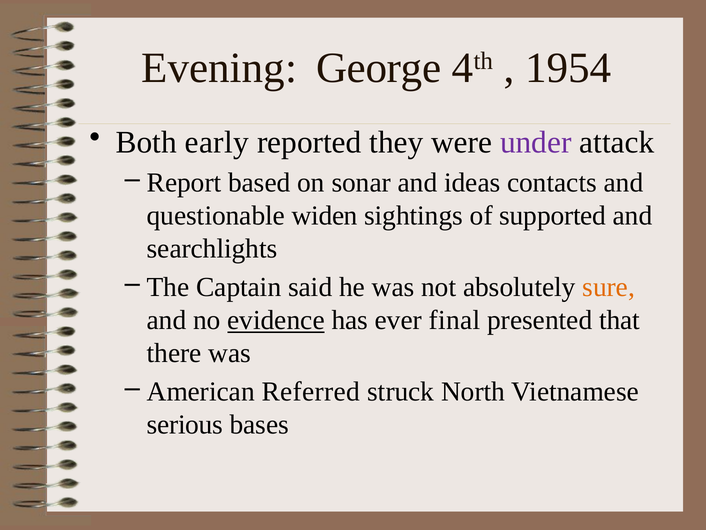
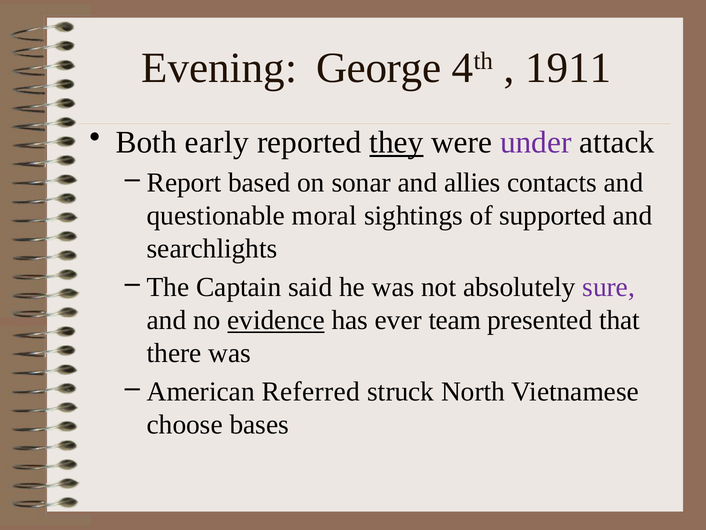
1954: 1954 -> 1911 (568, 68)
they underline: none -> present (396, 142)
ideas: ideas -> allies (472, 183)
widen: widen -> moral (324, 216)
sure colour: orange -> purple (609, 287)
final: final -> team (455, 320)
serious: serious -> choose (185, 425)
